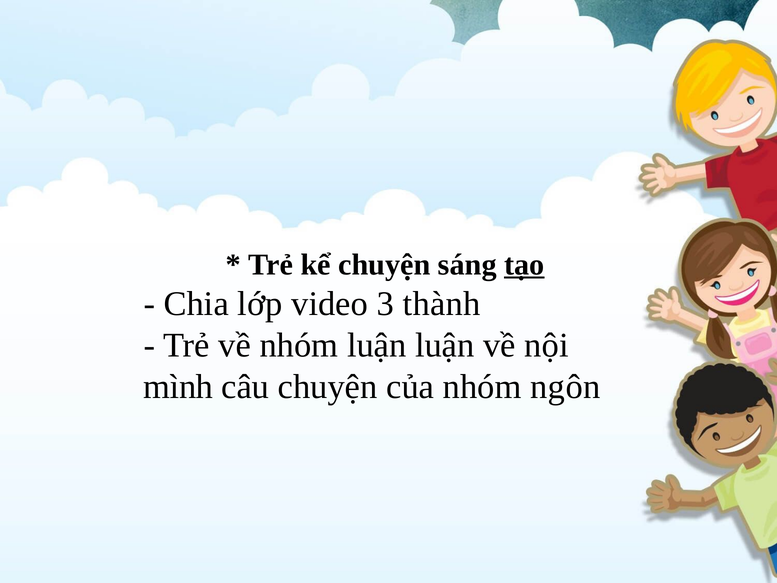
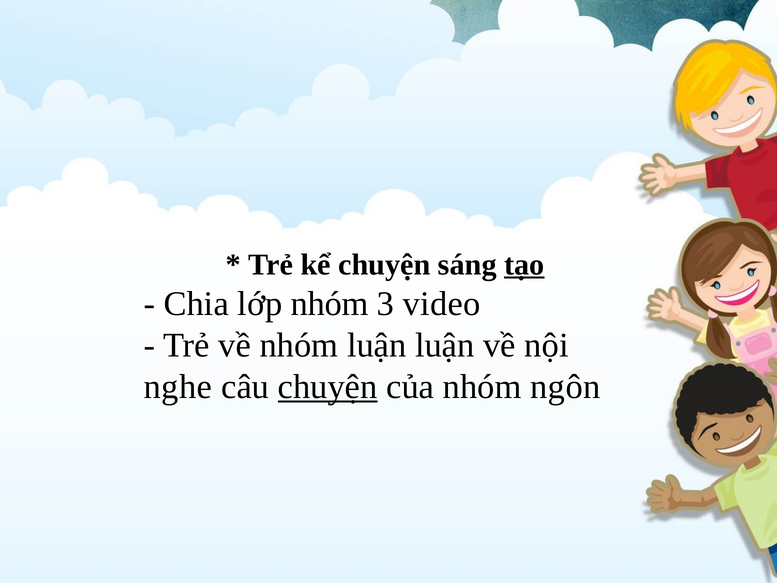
lớp video: video -> nhóm (330, 304)
thành: thành -> video (442, 304)
mình: mình -> nghe (178, 387)
chuyện underline: none -> present (328, 387)
